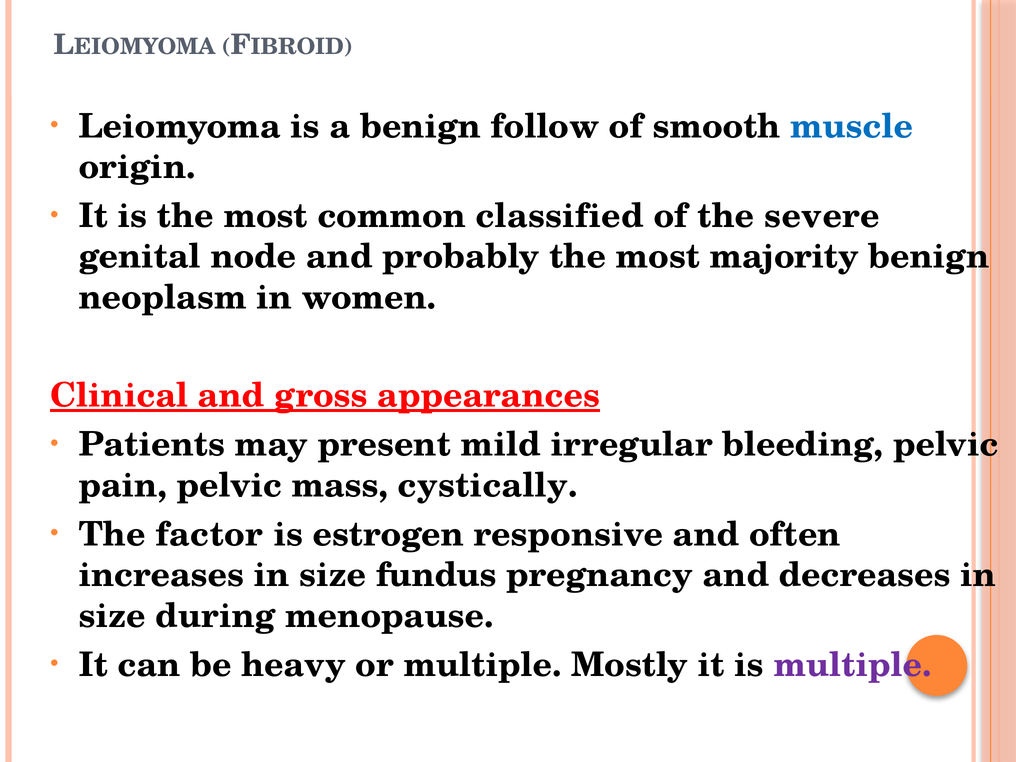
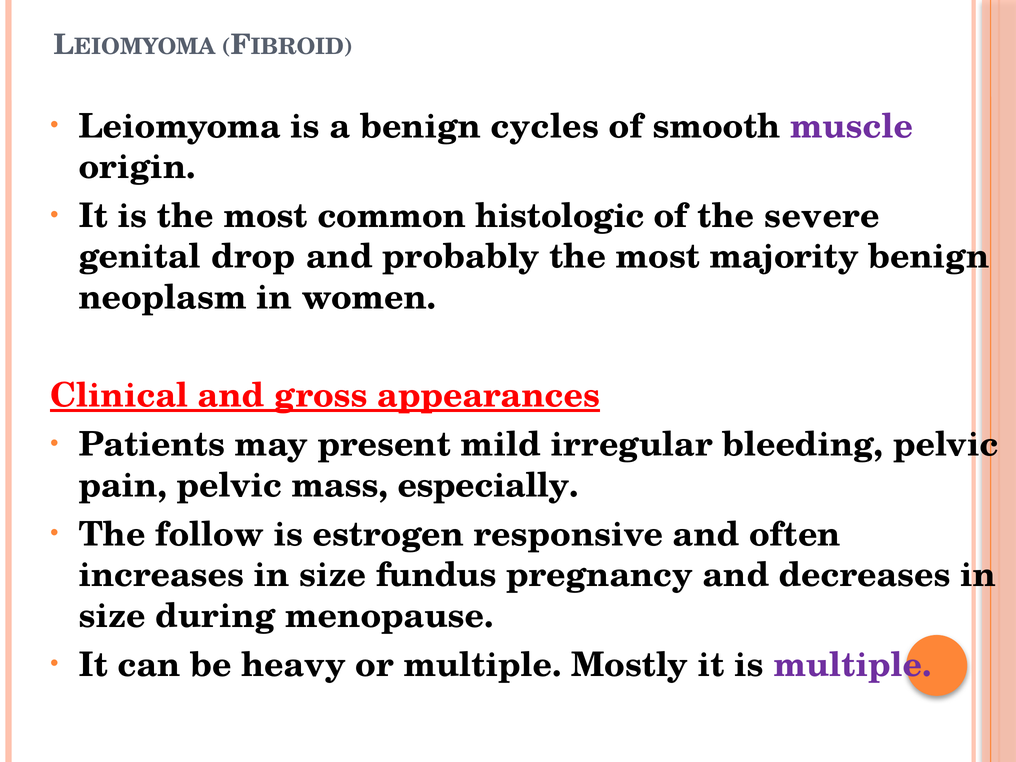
follow: follow -> cycles (545, 126)
muscle colour: blue -> purple (852, 126)
classified: classified -> histologic (560, 216)
node: node -> drop (253, 257)
cystically: cystically -> especially (488, 485)
factor: factor -> follow (210, 535)
